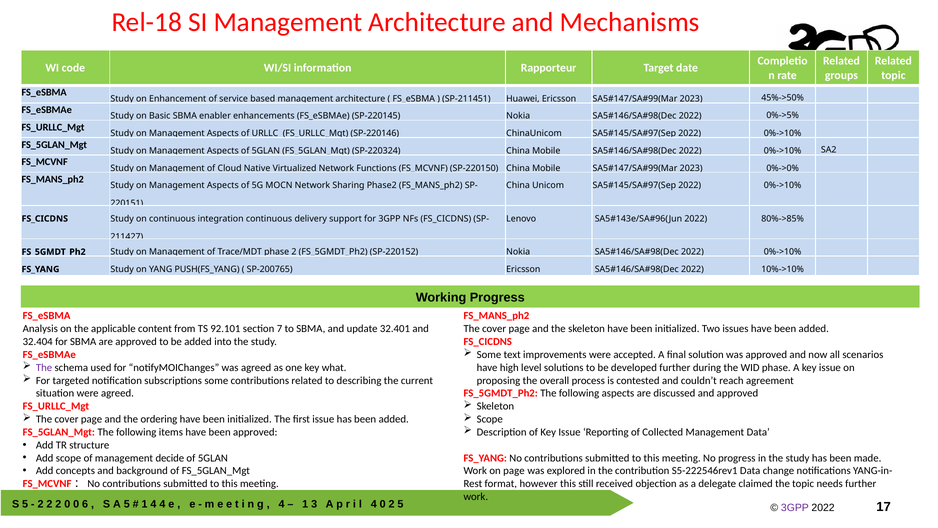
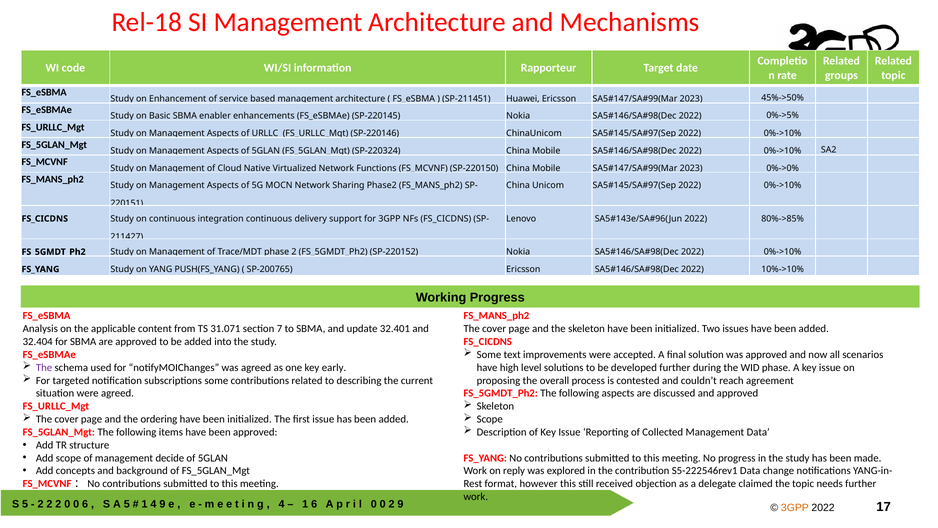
92.101: 92.101 -> 31.071 (225, 329)
what: what -> early (334, 367)
on page: page -> reply (514, 471)
4: 4 -> 9 (162, 504)
3: 3 -> 6 (314, 504)
4: 4 -> 0 (374, 504)
2 5: 5 -> 9 (400, 504)
3GPP colour: purple -> orange (795, 508)
